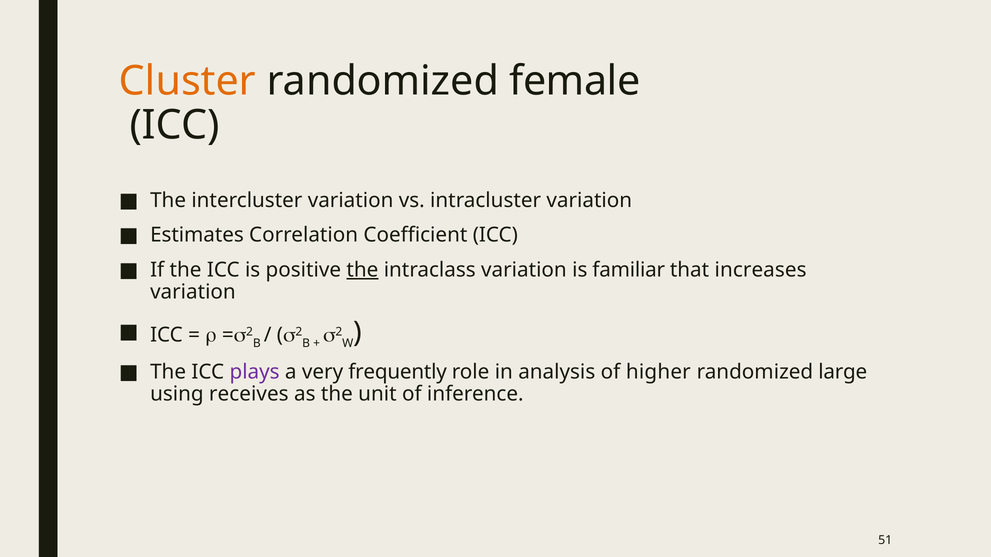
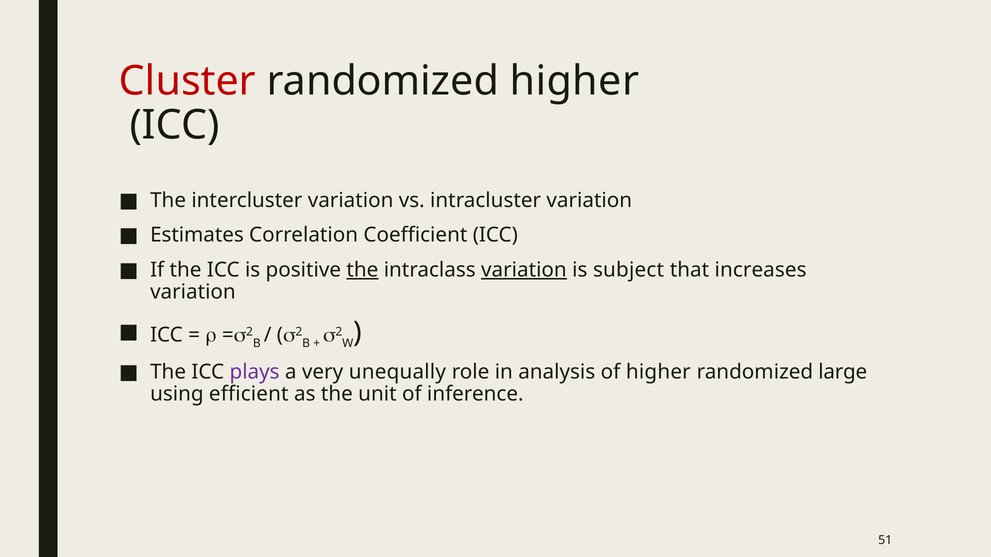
Cluster colour: orange -> red (187, 81)
randomized female: female -> higher (574, 81)
variation underline: none -> present (524, 270)
familiar: familiar -> subject (629, 270)
frequently: frequently -> unequally (397, 372)
receives: receives -> efficient (249, 394)
